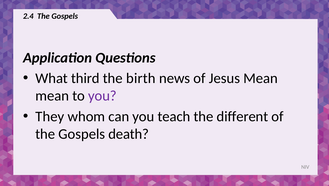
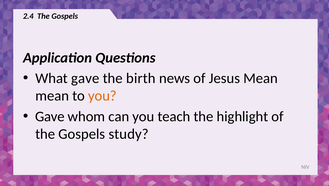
What third: third -> gave (85, 78)
you colour: purple -> orange (102, 96)
They: They -> Gave (50, 116)
different: different -> highlight (242, 116)
death: death -> study (129, 134)
